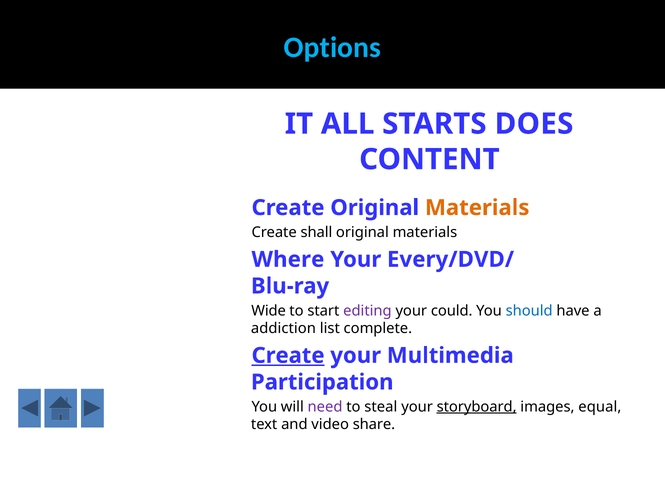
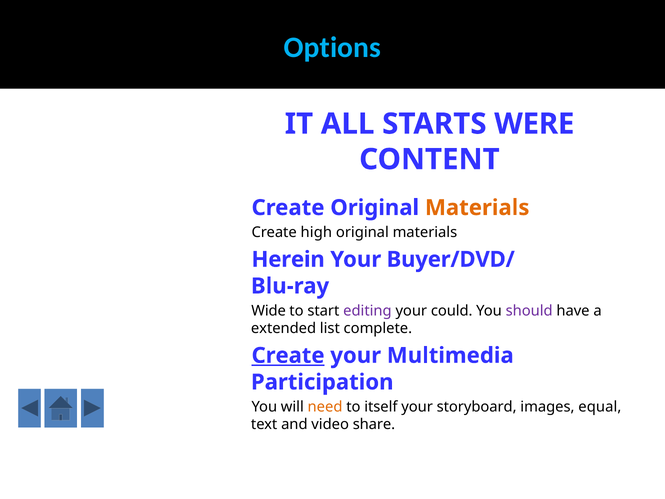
DOES: DOES -> WERE (534, 124)
shall: shall -> high (316, 232)
Where: Where -> Herein (288, 259)
Every/DVD/: Every/DVD/ -> Buyer/DVD/ (451, 259)
should colour: blue -> purple (529, 311)
addiction: addiction -> extended (284, 328)
need colour: purple -> orange (325, 407)
steal: steal -> itself (381, 407)
storyboard underline: present -> none (477, 407)
